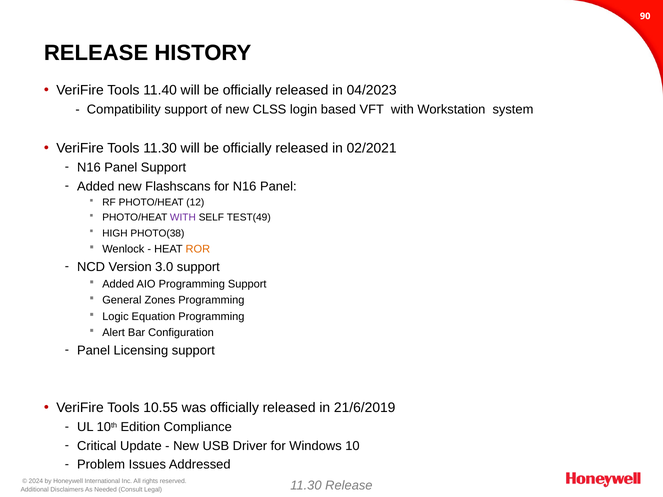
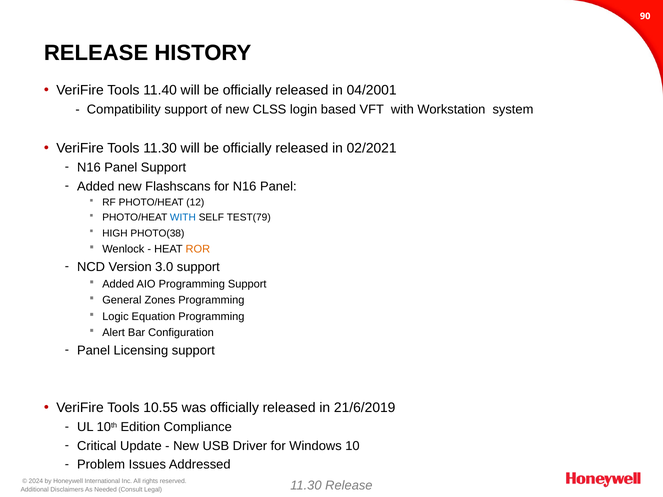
04/2023: 04/2023 -> 04/2001 (372, 90)
WITH colour: purple -> blue (183, 217)
TEST(49: TEST(49 -> TEST(79 (249, 217)
